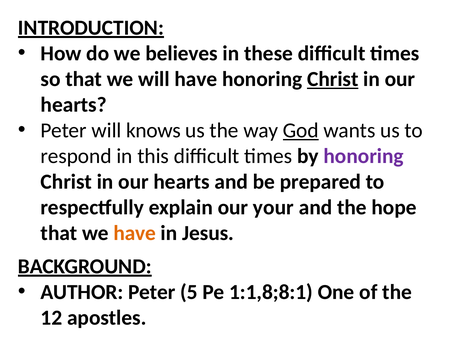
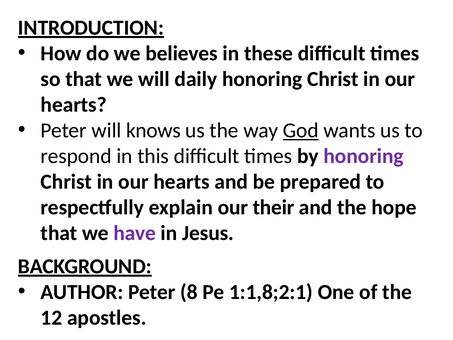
will have: have -> daily (196, 79)
Christ underline: present -> none (333, 79)
your: your -> their (274, 207)
have colour: orange -> purple (135, 233)
5: 5 -> 8 (189, 292)
1:1,8;8:1: 1:1,8;8:1 -> 1:1,8;2:1 (271, 292)
